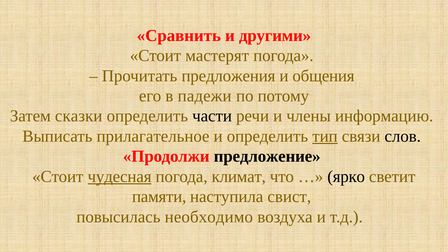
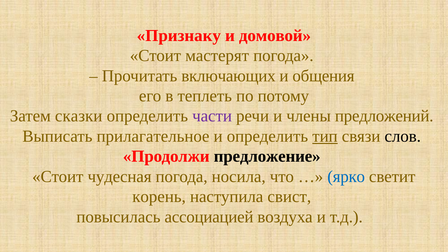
Сравнить: Сравнить -> Признаку (179, 35)
другими: другими -> домовой (275, 35)
предложения: предложения -> включающих (228, 76)
падежи: падежи -> теплеть (205, 96)
части colour: black -> purple (212, 116)
информацию: информацию -> предложений (384, 116)
чудесная underline: present -> none (120, 177)
климат: климат -> носила (239, 177)
ярко colour: black -> blue (346, 177)
памяти: памяти -> корень (159, 197)
необходимо: необходимо -> ассоциацией (209, 217)
